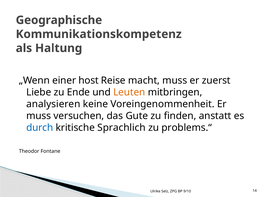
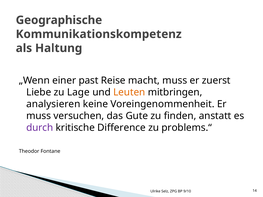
host: host -> past (89, 80)
Ende: Ende -> Lage (78, 92)
durch colour: blue -> purple (40, 128)
Sprachlich: Sprachlich -> Difference (122, 128)
